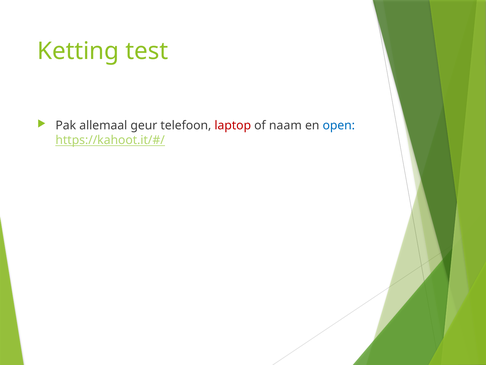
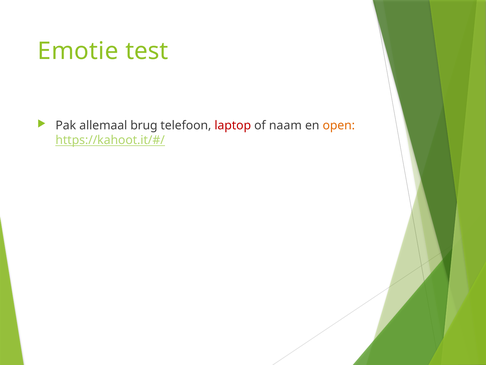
Ketting: Ketting -> Emotie (78, 51)
geur: geur -> brug (144, 125)
open colour: blue -> orange (339, 125)
